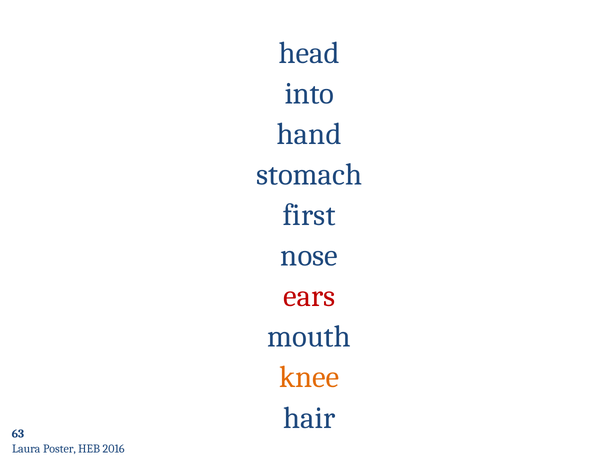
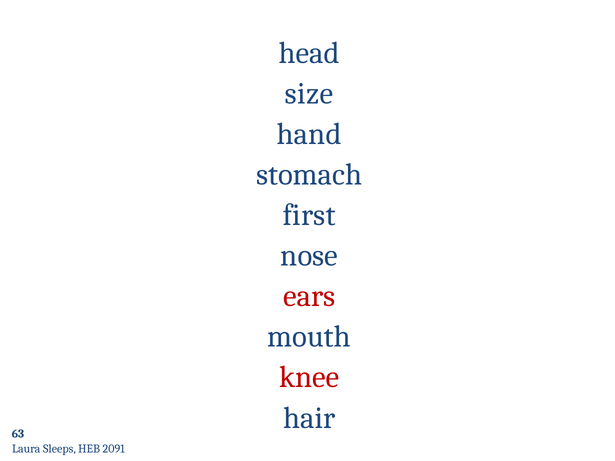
into: into -> size (309, 93)
knee colour: orange -> red (309, 378)
Poster: Poster -> Sleeps (59, 449)
2016: 2016 -> 2091 (114, 449)
